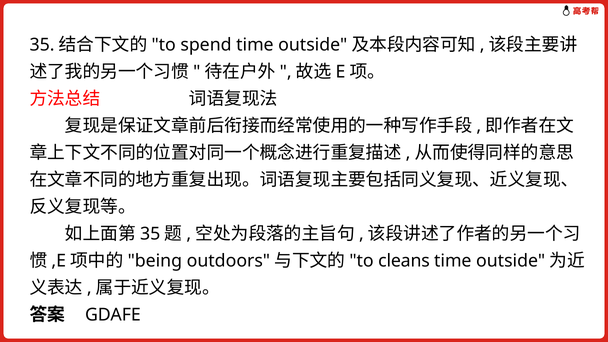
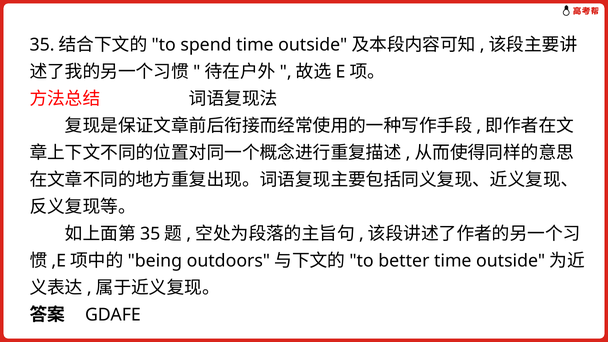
cleans: cleans -> better (404, 261)
